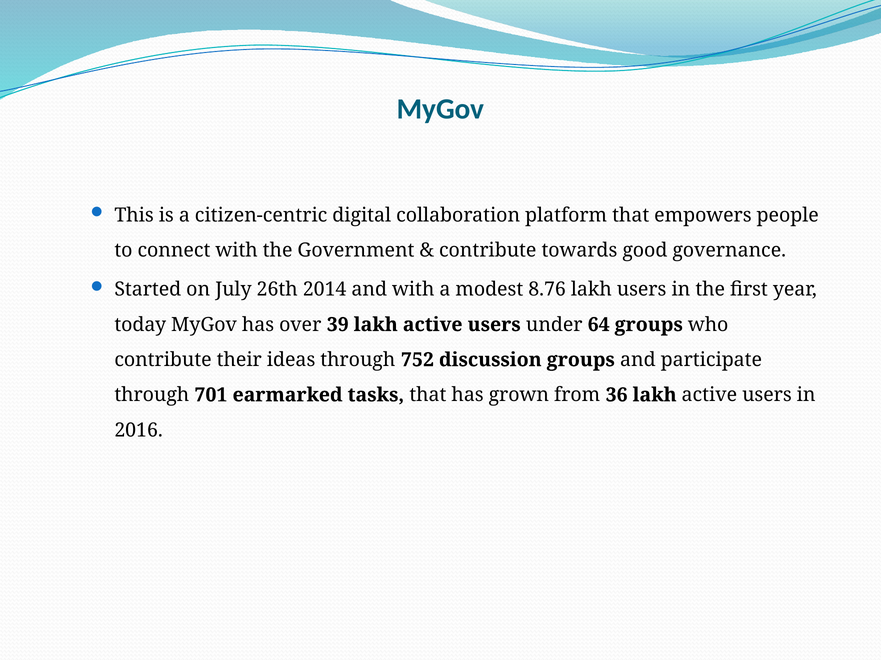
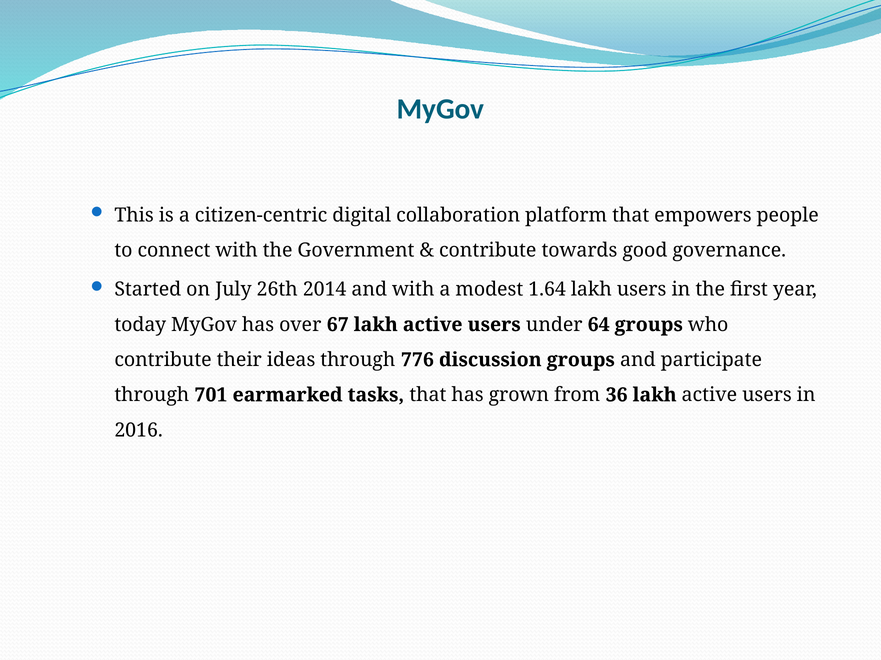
8.76: 8.76 -> 1.64 (547, 290)
39: 39 -> 67 (338, 325)
752: 752 -> 776 (417, 360)
